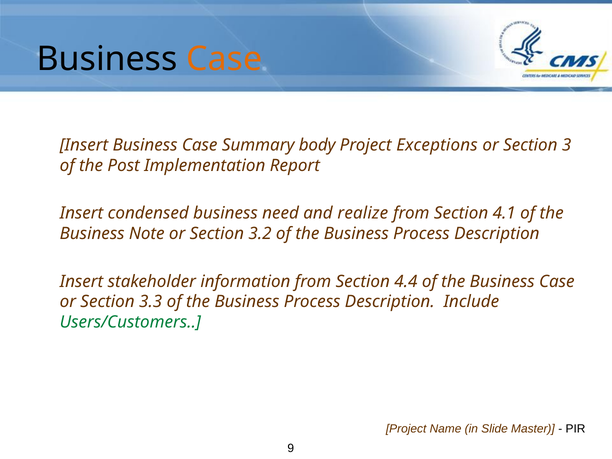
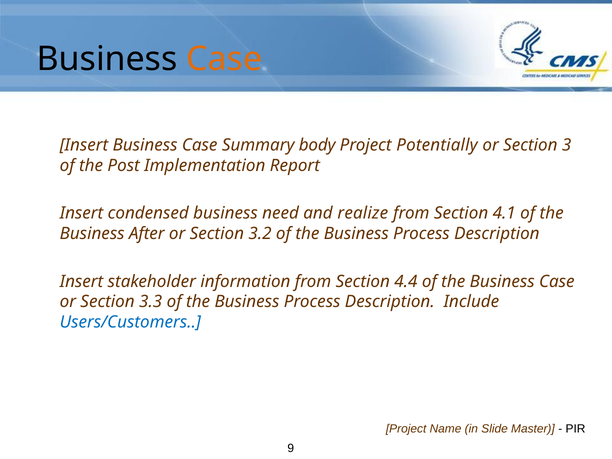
Exceptions: Exceptions -> Potentially (437, 145)
Note: Note -> After (147, 234)
Users/Customers colour: green -> blue (130, 322)
